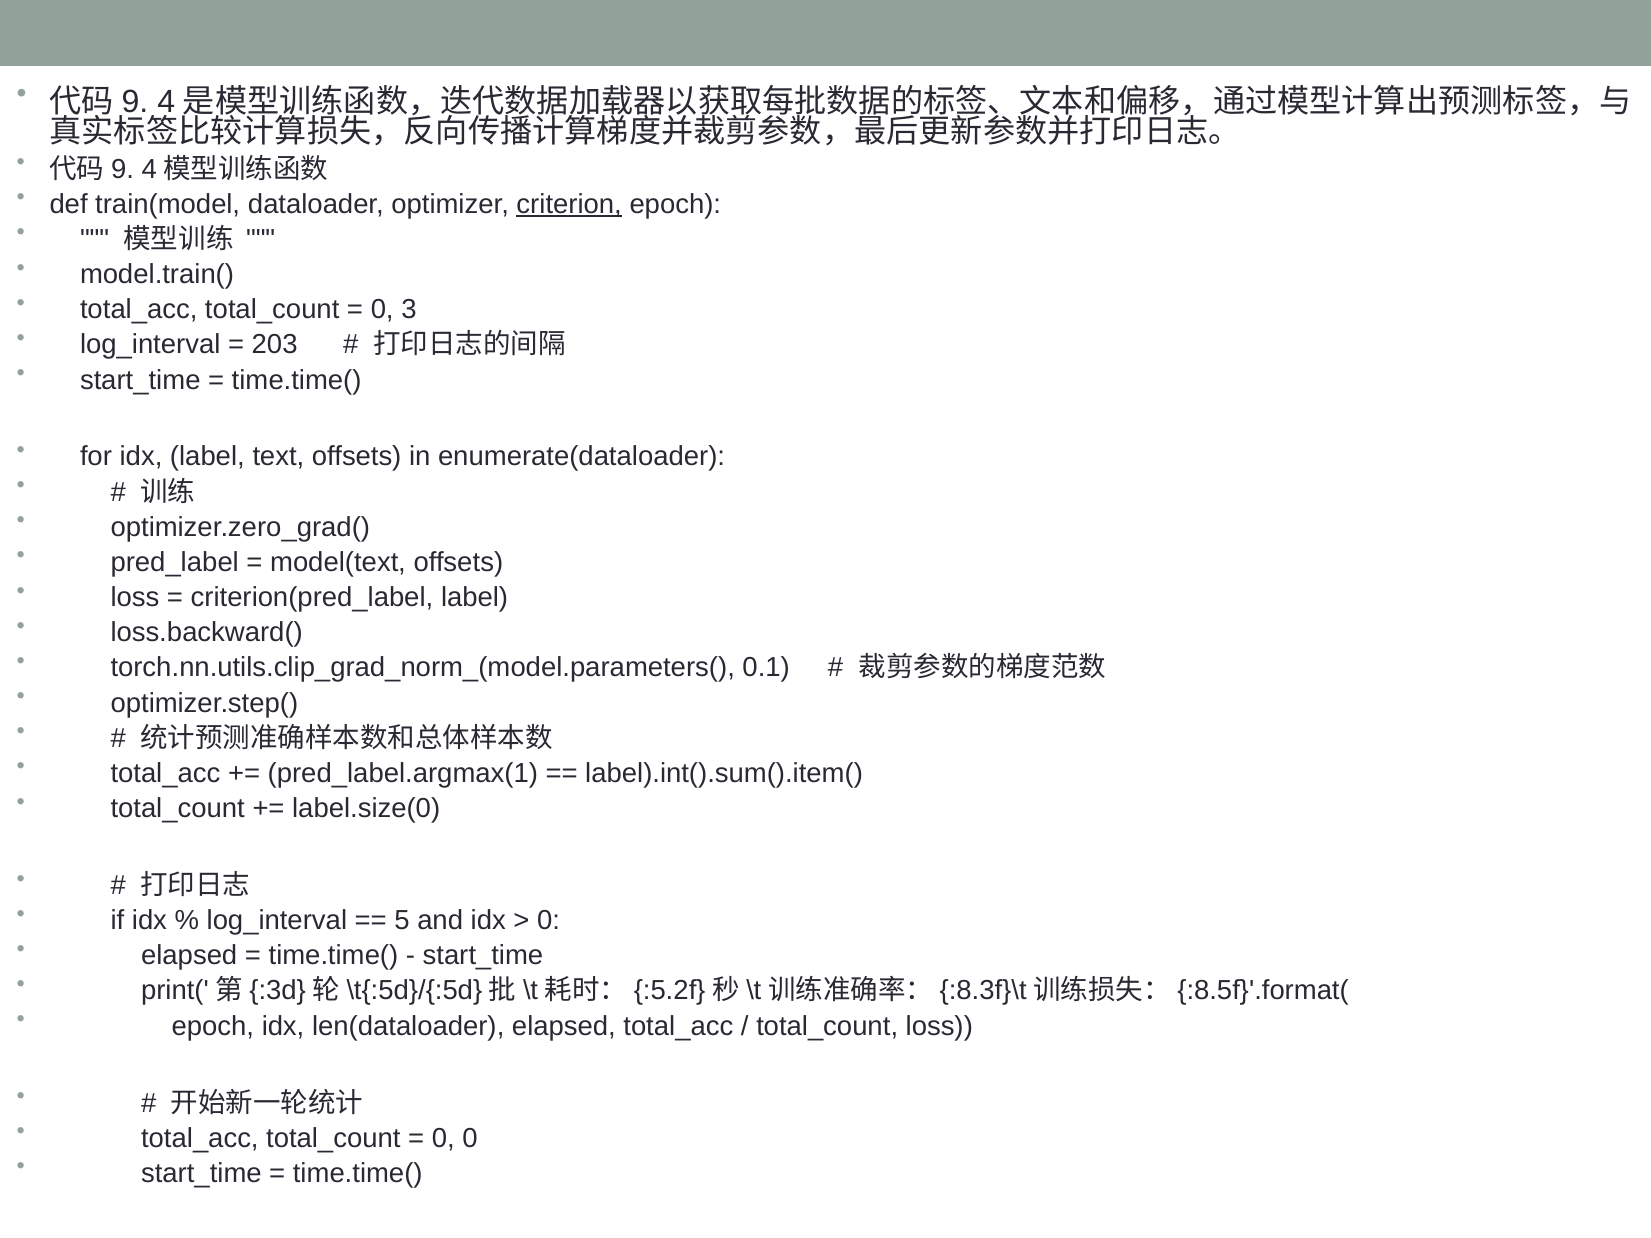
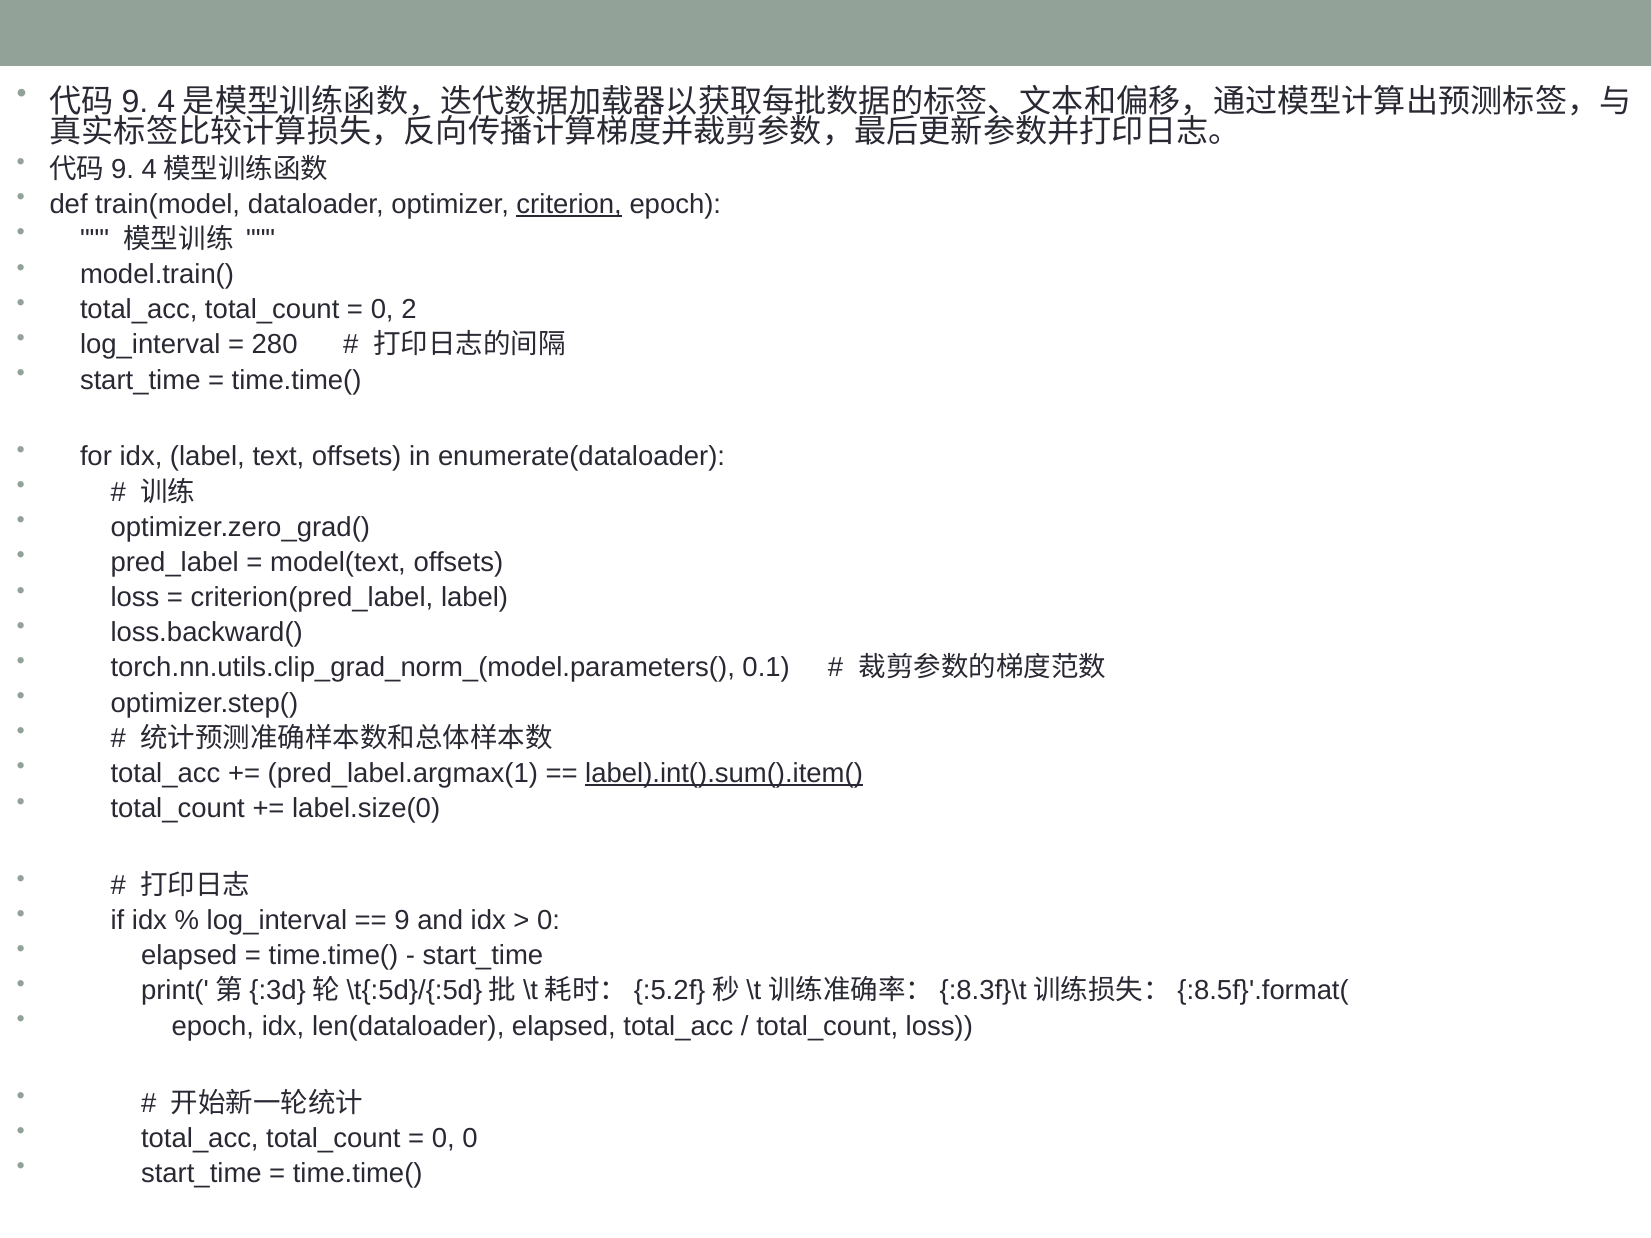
3: 3 -> 2 (409, 310)
203: 203 -> 280 (275, 345)
label).int().sum().item( underline: none -> present (724, 773)
5: 5 -> 9 (402, 921)
